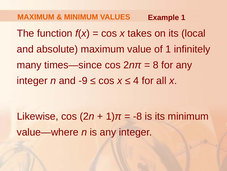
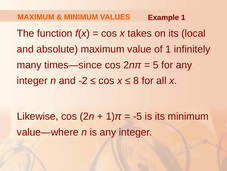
8: 8 -> 5 (156, 65)
-9: -9 -> -2 (83, 80)
4: 4 -> 8 (136, 80)
-8: -8 -> -5 (138, 116)
